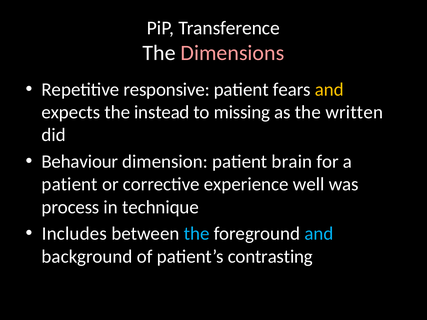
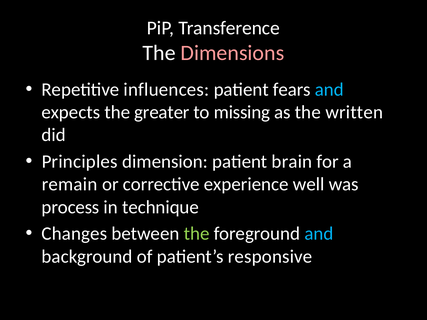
responsive: responsive -> influences (166, 90)
and colour: yellow -> light blue (329, 90)
instead: instead -> greater (162, 112)
Behaviour: Behaviour -> Principles (80, 162)
patient: patient -> remain (70, 184)
Includes: Includes -> Changes (74, 234)
the colour: light blue -> light green (197, 234)
contrasting: contrasting -> responsive (270, 257)
